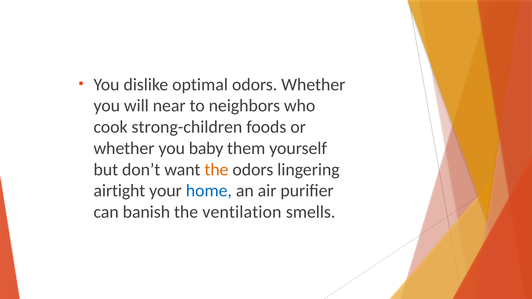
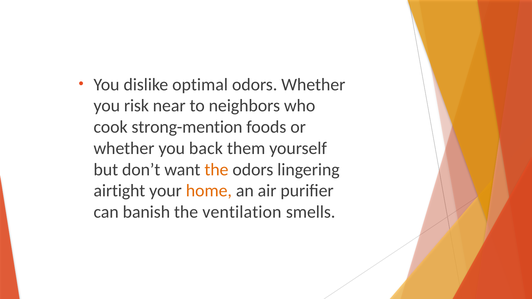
will: will -> risk (136, 106)
strong-children: strong-children -> strong-mention (187, 127)
baby: baby -> back (206, 148)
home colour: blue -> orange (209, 191)
